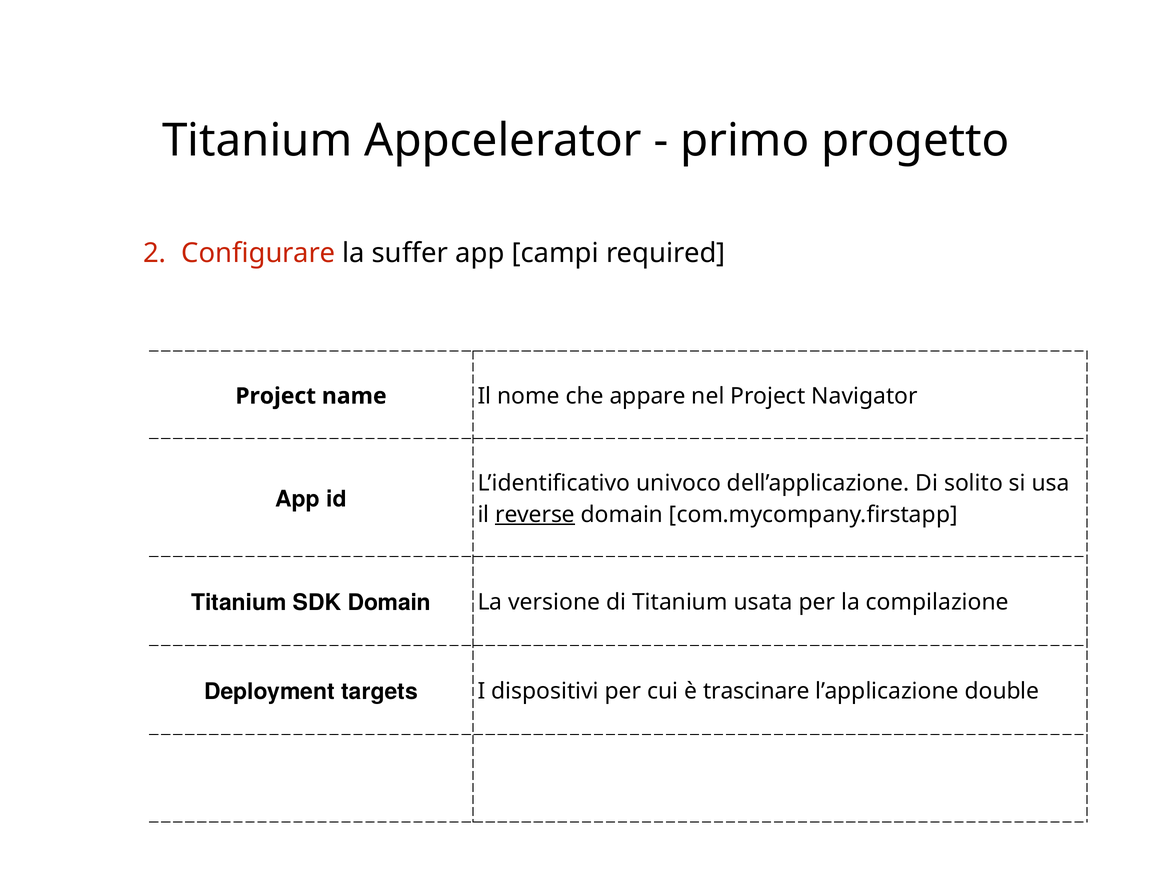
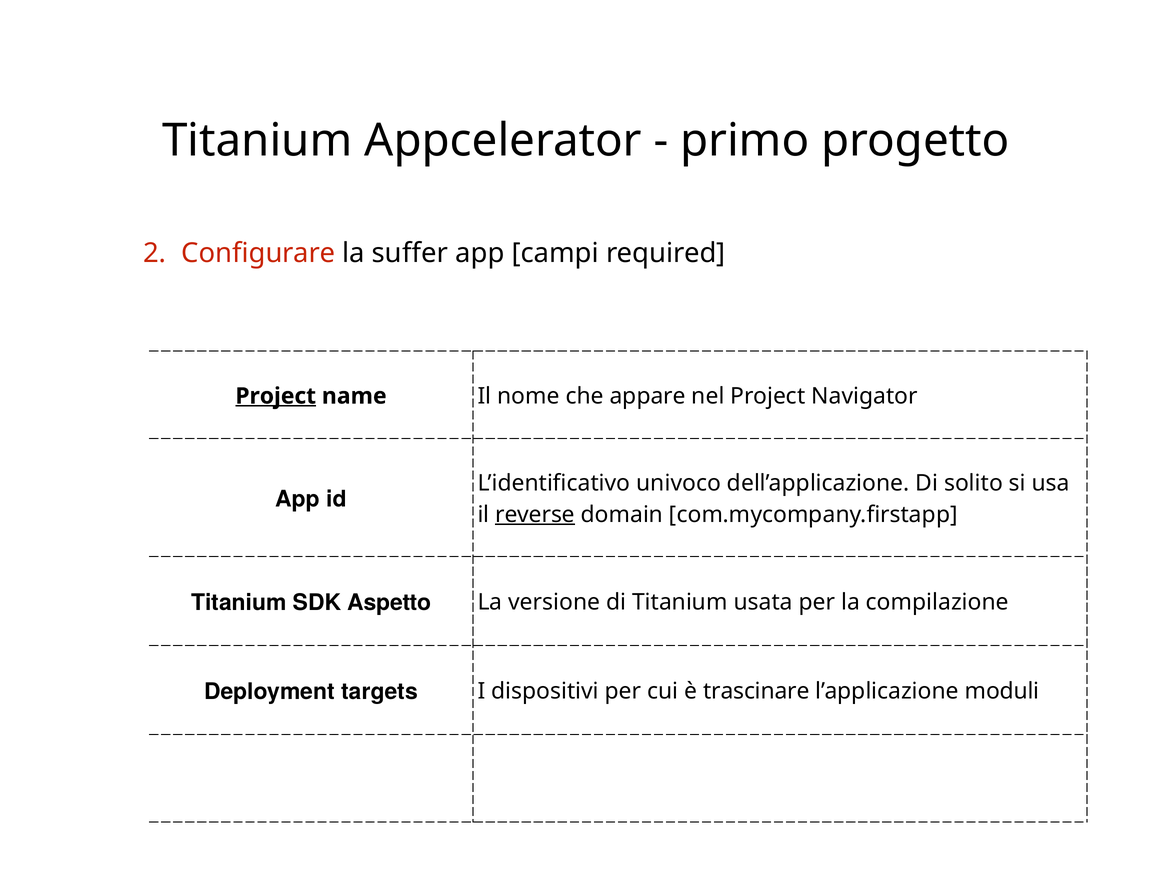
Project underline: none -> present (276, 396)
SDK Domain: Domain -> Aspetto (389, 603)
double: double -> moduli (1002, 691)
